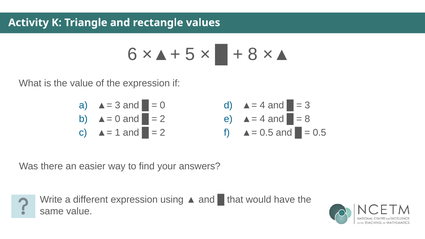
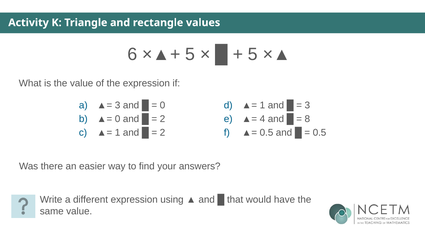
8: 8 -> 5 (253, 54)
4: 4 -> 1 (262, 105)
